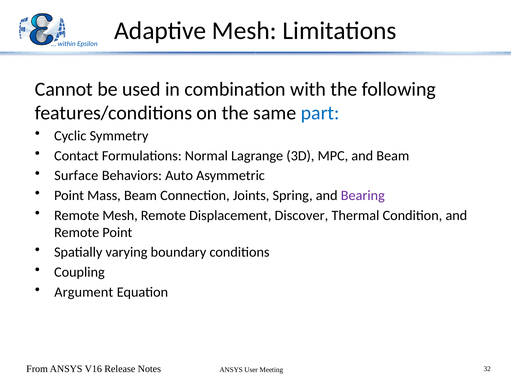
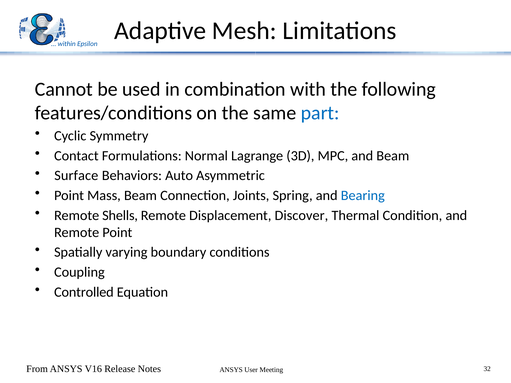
Bearing colour: purple -> blue (363, 196)
Remote Mesh: Mesh -> Shells (120, 216)
Argument: Argument -> Controlled (84, 292)
